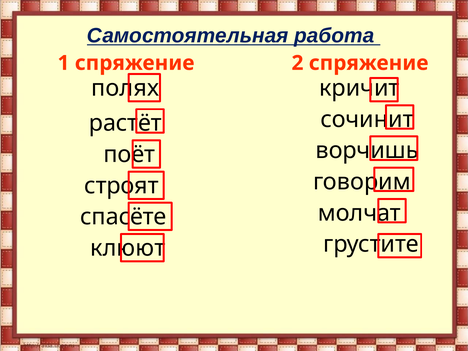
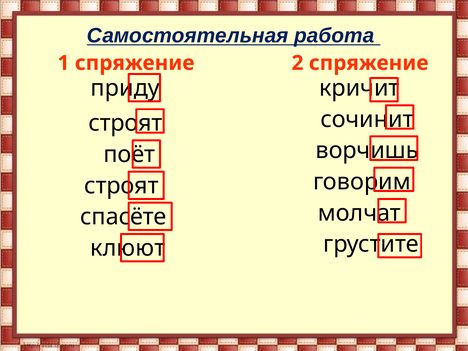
полях: полях -> приду (125, 88)
растёт: растёт -> строят (125, 123)
